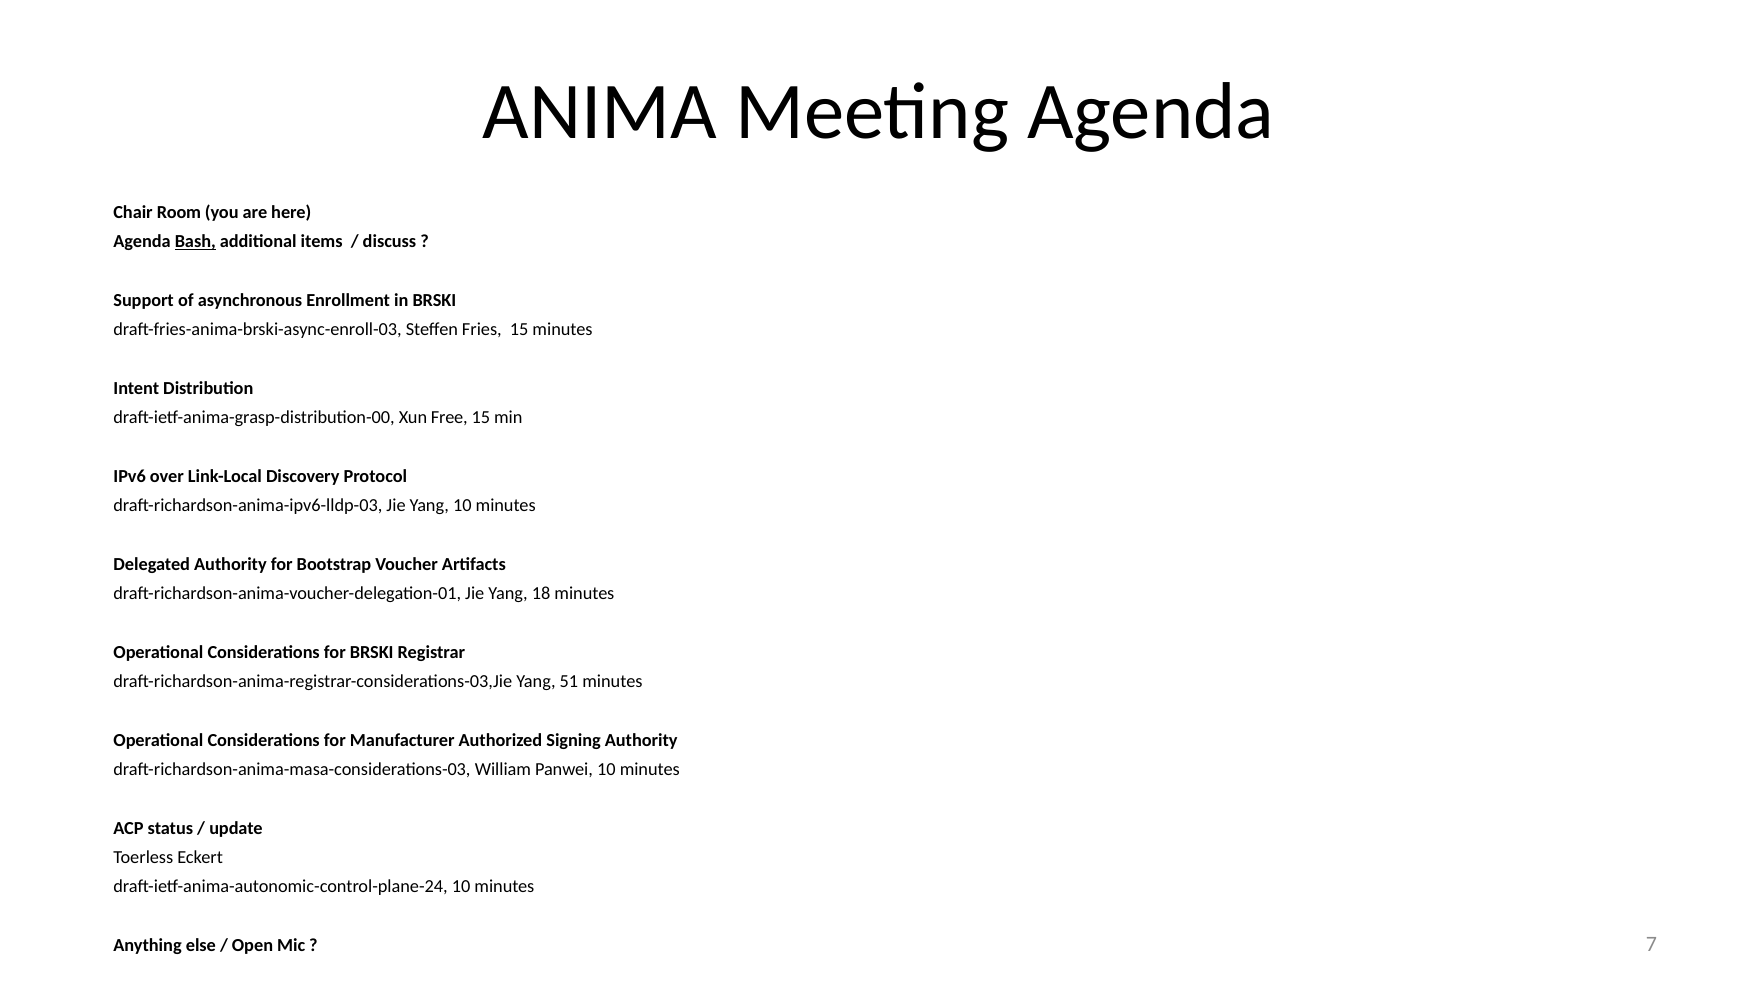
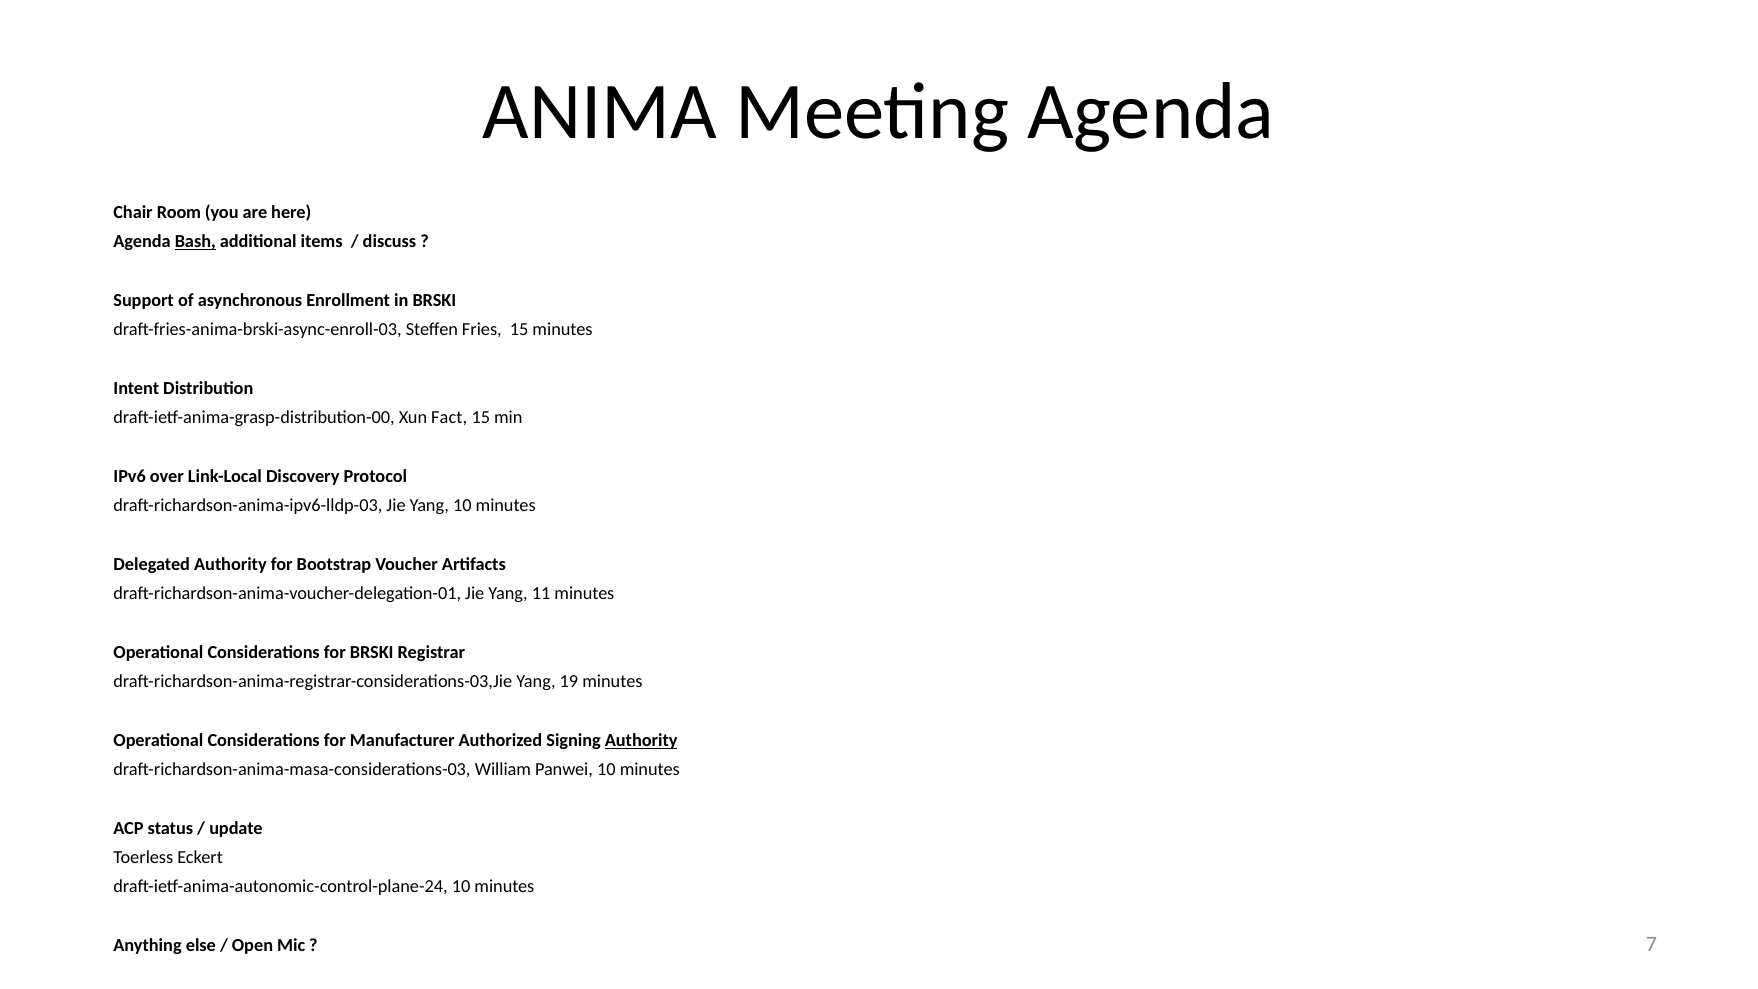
Free: Free -> Fact (449, 417)
18: 18 -> 11 (541, 593)
51: 51 -> 19 (569, 681)
Authority underline: none -> present (641, 740)
